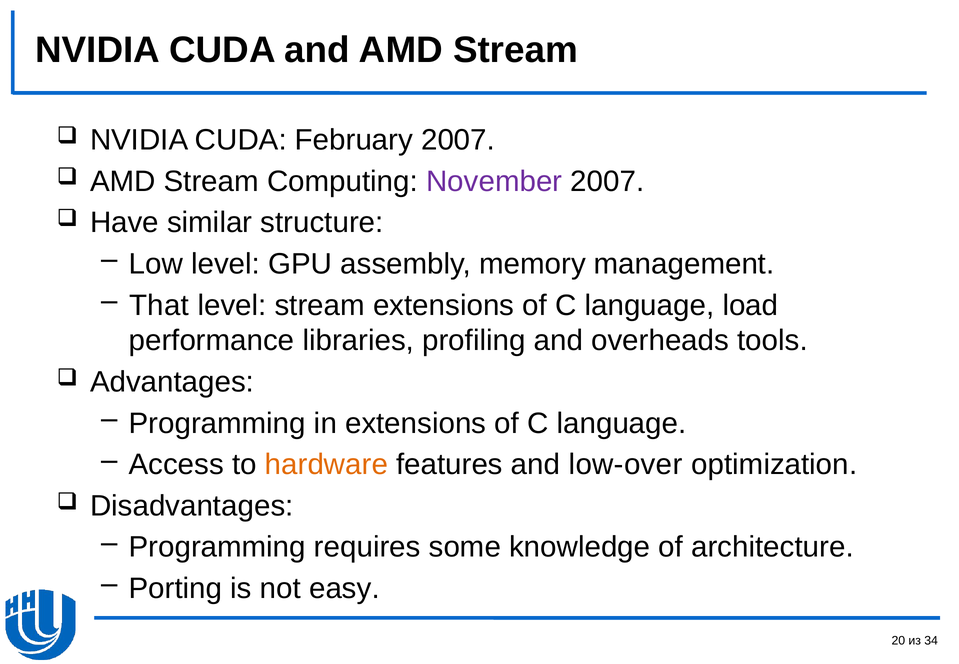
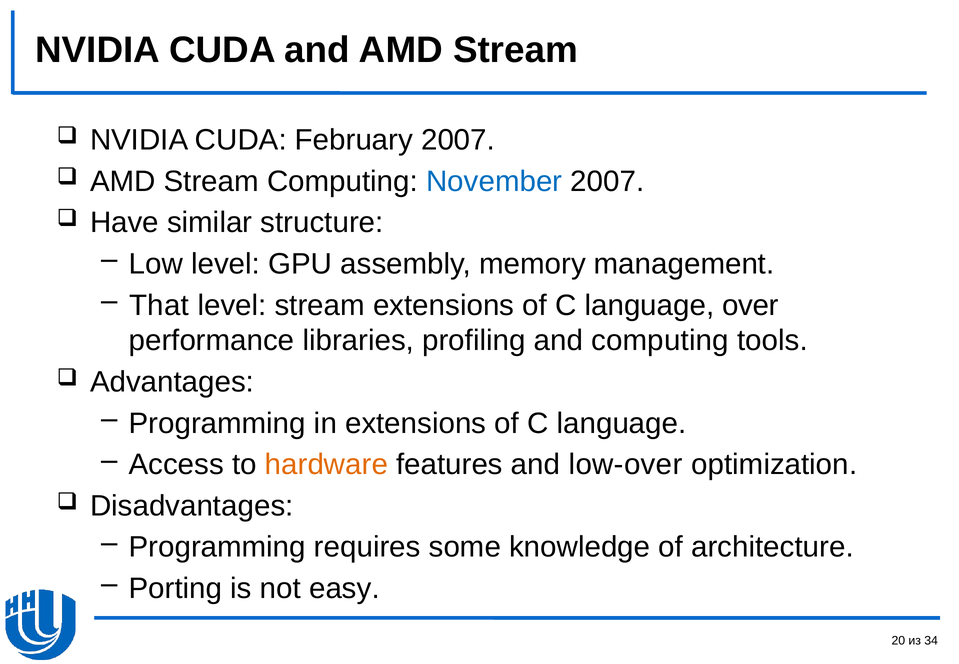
November colour: purple -> blue (494, 181)
load: load -> over (751, 305)
and overheads: overheads -> computing (660, 341)
